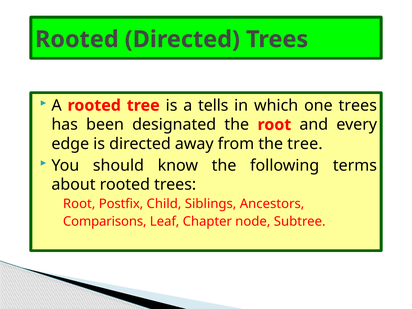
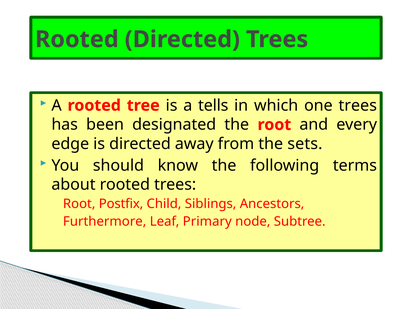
the tree: tree -> sets (305, 144)
Comparisons: Comparisons -> Furthermore (105, 221)
Chapter: Chapter -> Primary (207, 221)
